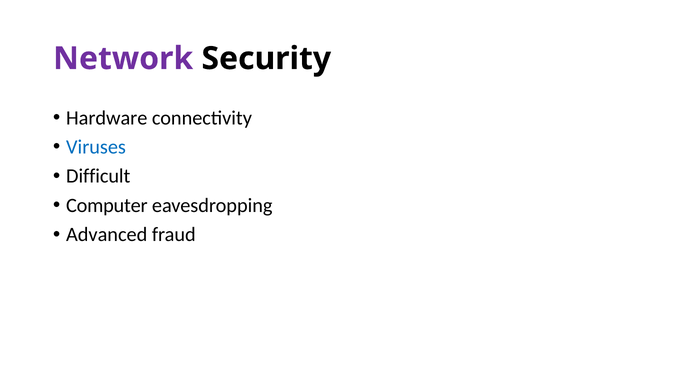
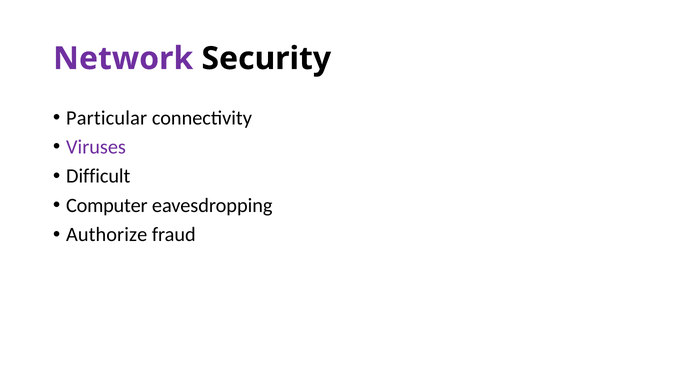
Hardware: Hardware -> Particular (107, 118)
Viruses colour: blue -> purple (96, 147)
Advanced: Advanced -> Authorize (107, 234)
